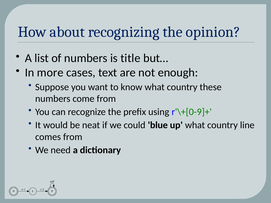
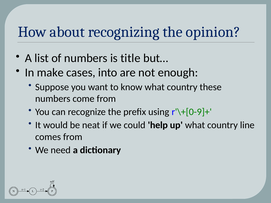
more: more -> make (50, 73)
text: text -> into (108, 73)
blue: blue -> help (158, 125)
